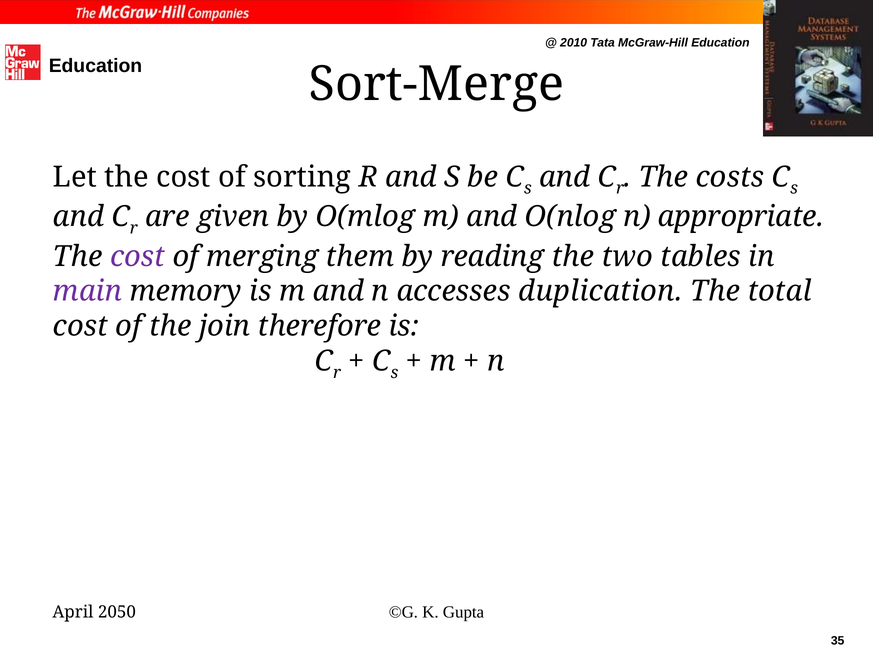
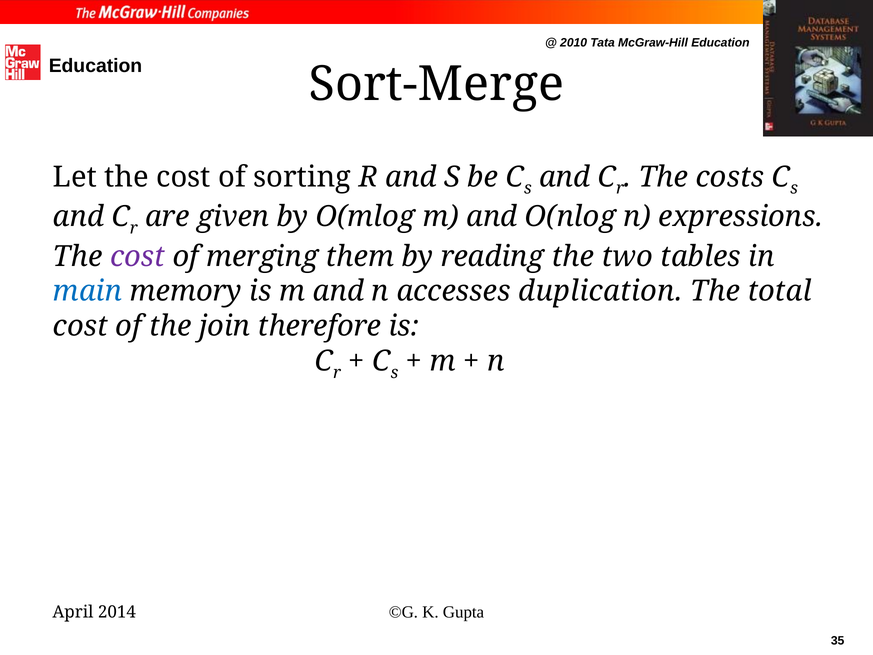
appropriate: appropriate -> expressions (741, 217)
main colour: purple -> blue (88, 291)
2050: 2050 -> 2014 (117, 612)
